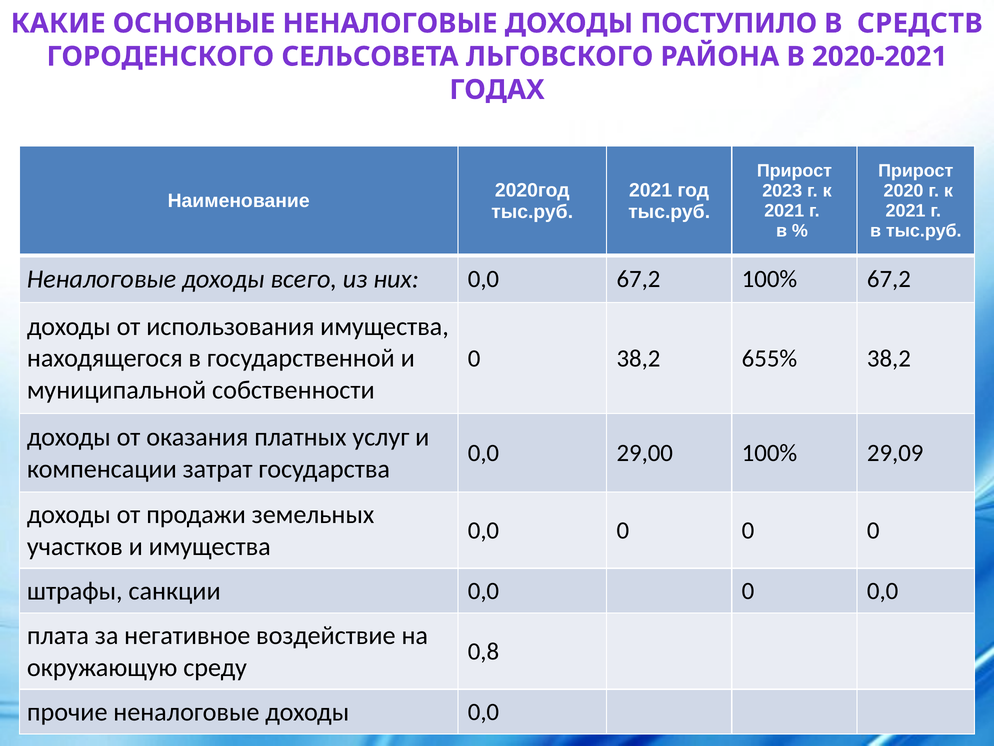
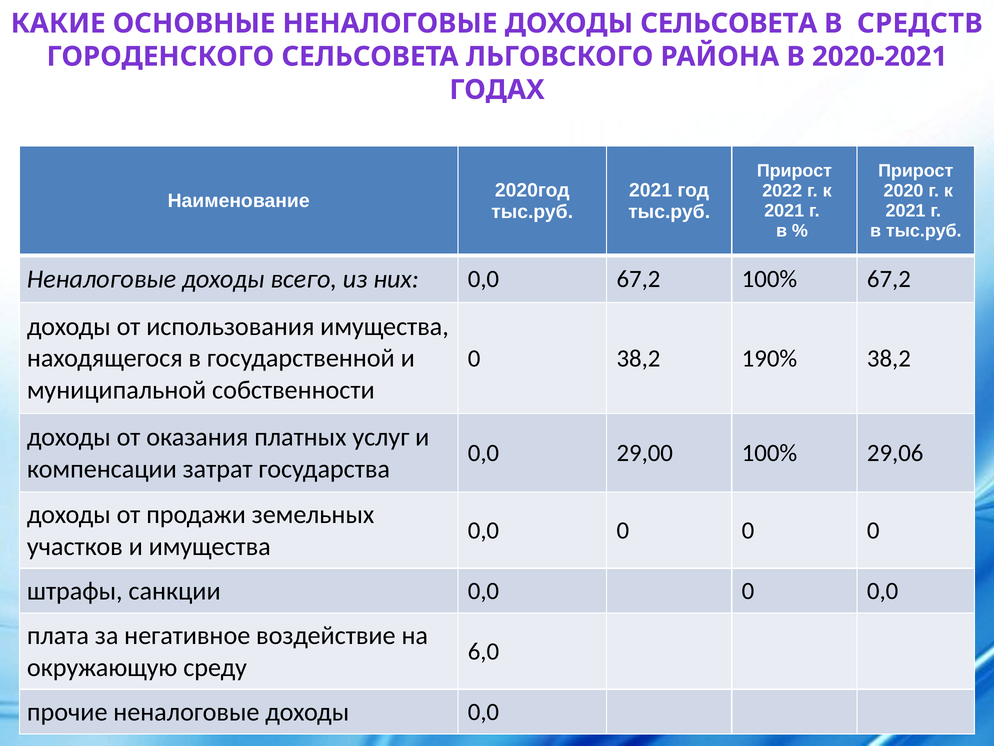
ДОХОДЫ ПОСТУПИЛО: ПОСТУПИЛО -> СЕЛЬСОВЕТА (729, 23)
2023: 2023 -> 2022 (782, 191)
655%: 655% -> 190% (769, 358)
29,09: 29,09 -> 29,06 (895, 453)
0,8: 0,8 -> 6,0 (483, 651)
